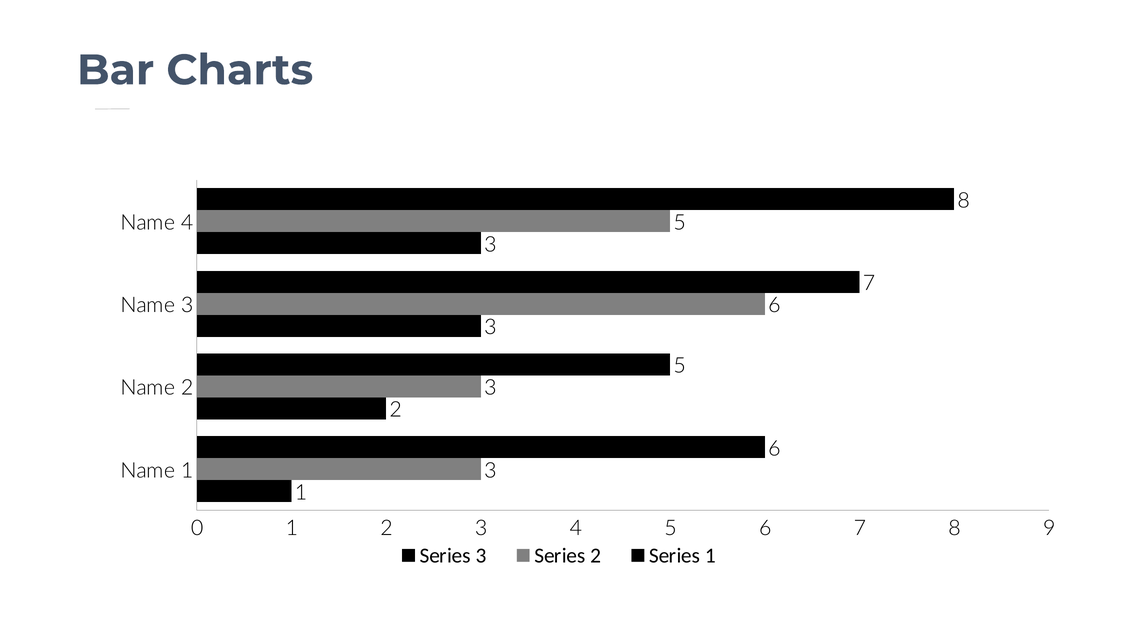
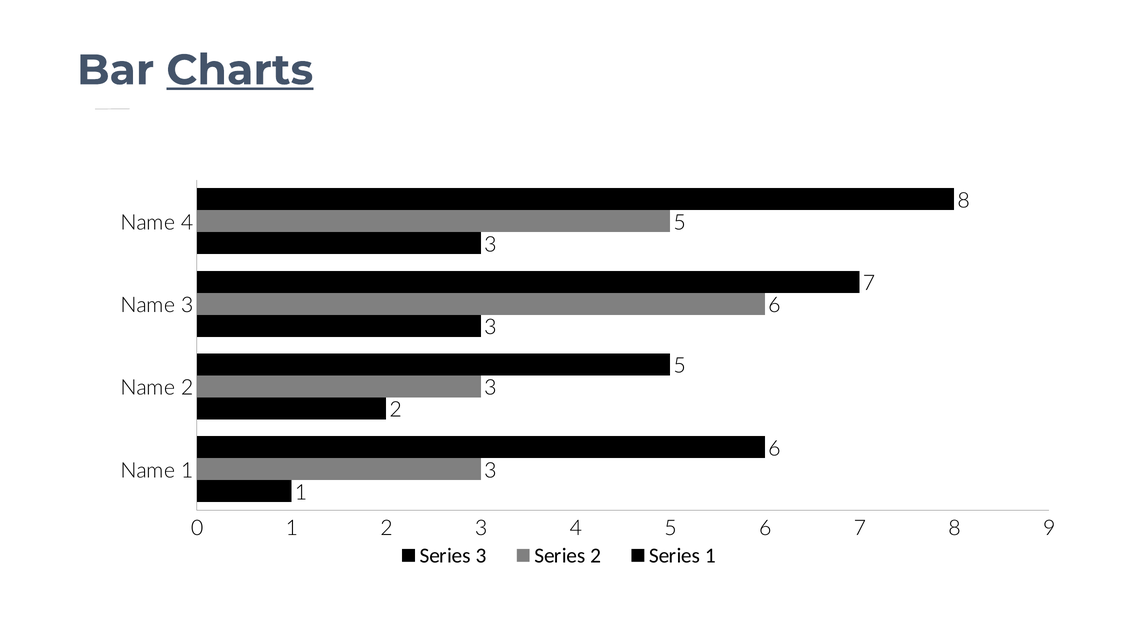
Charts underline: none -> present (240, 70)
